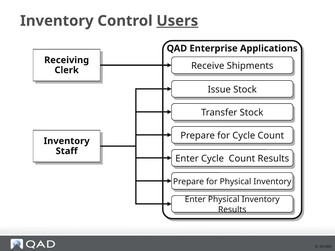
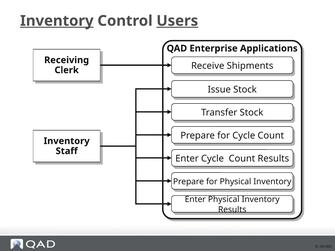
Inventory underline: none -> present (57, 21)
